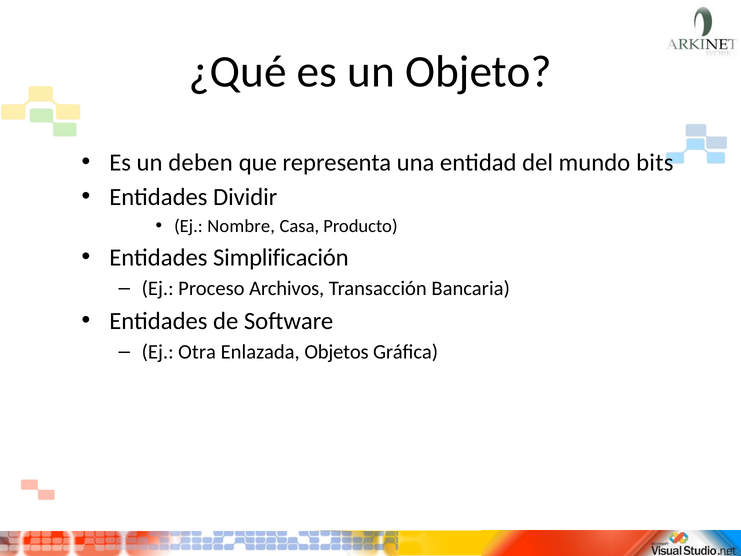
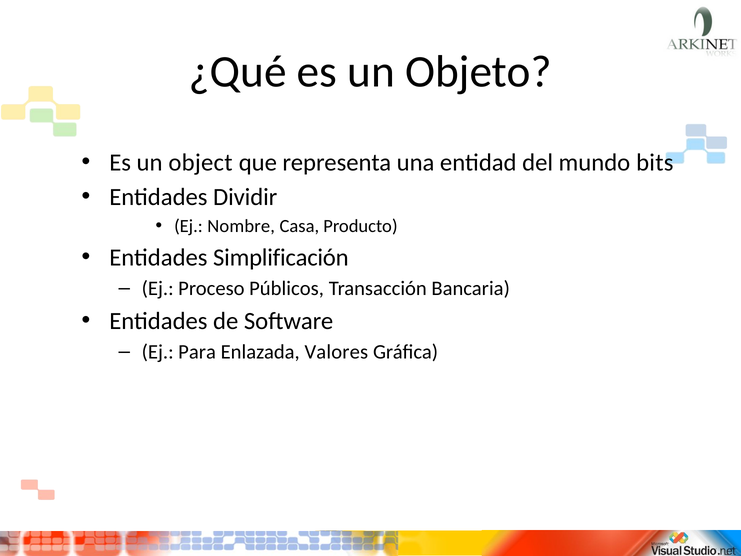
deben: deben -> object (201, 162)
Archivos: Archivos -> Públicos (287, 288)
Otra: Otra -> Para (197, 352)
Objetos: Objetos -> Valores (336, 352)
